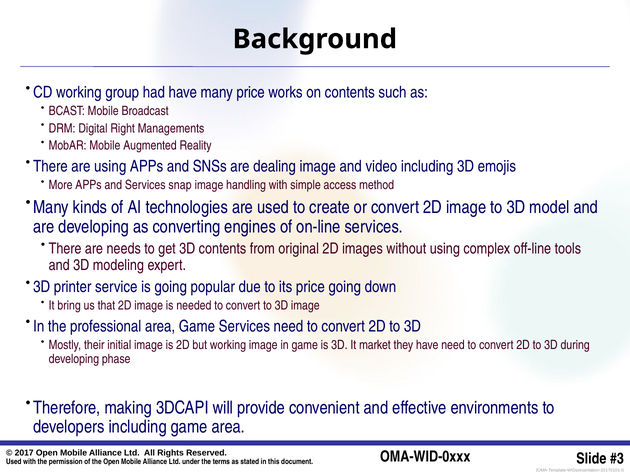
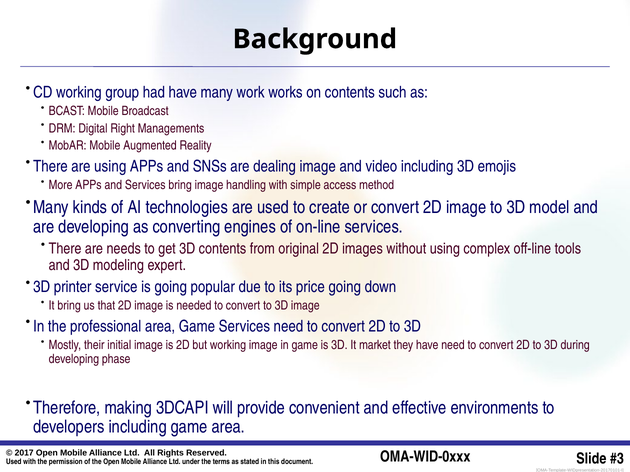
many price: price -> work (251, 93)
Services snap: snap -> bring (180, 185)
